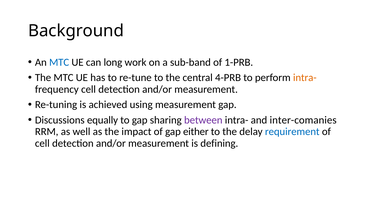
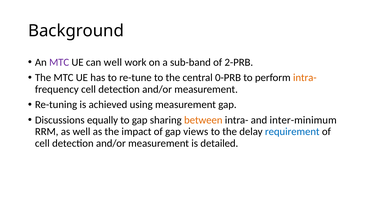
MTC colour: blue -> purple (59, 62)
can long: long -> well (113, 62)
1-PRB: 1-PRB -> 2-PRB (239, 62)
4-PRB: 4-PRB -> 0-PRB (228, 78)
between colour: purple -> orange (203, 120)
inter-comanies: inter-comanies -> inter-minimum (303, 120)
either: either -> views (196, 132)
defining: defining -> detailed (219, 143)
